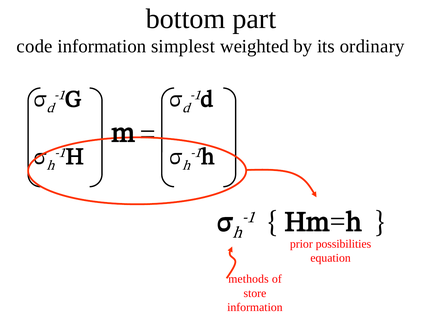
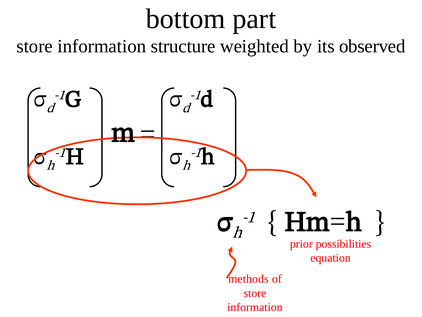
code: code -> store (35, 46)
simplest: simplest -> structure (183, 46)
ordinary: ordinary -> observed (372, 46)
